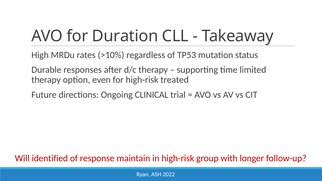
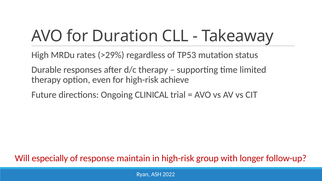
>10%: >10% -> >29% (111, 55)
treated: treated -> achieve (175, 80)
identified: identified -> especially (50, 158)
